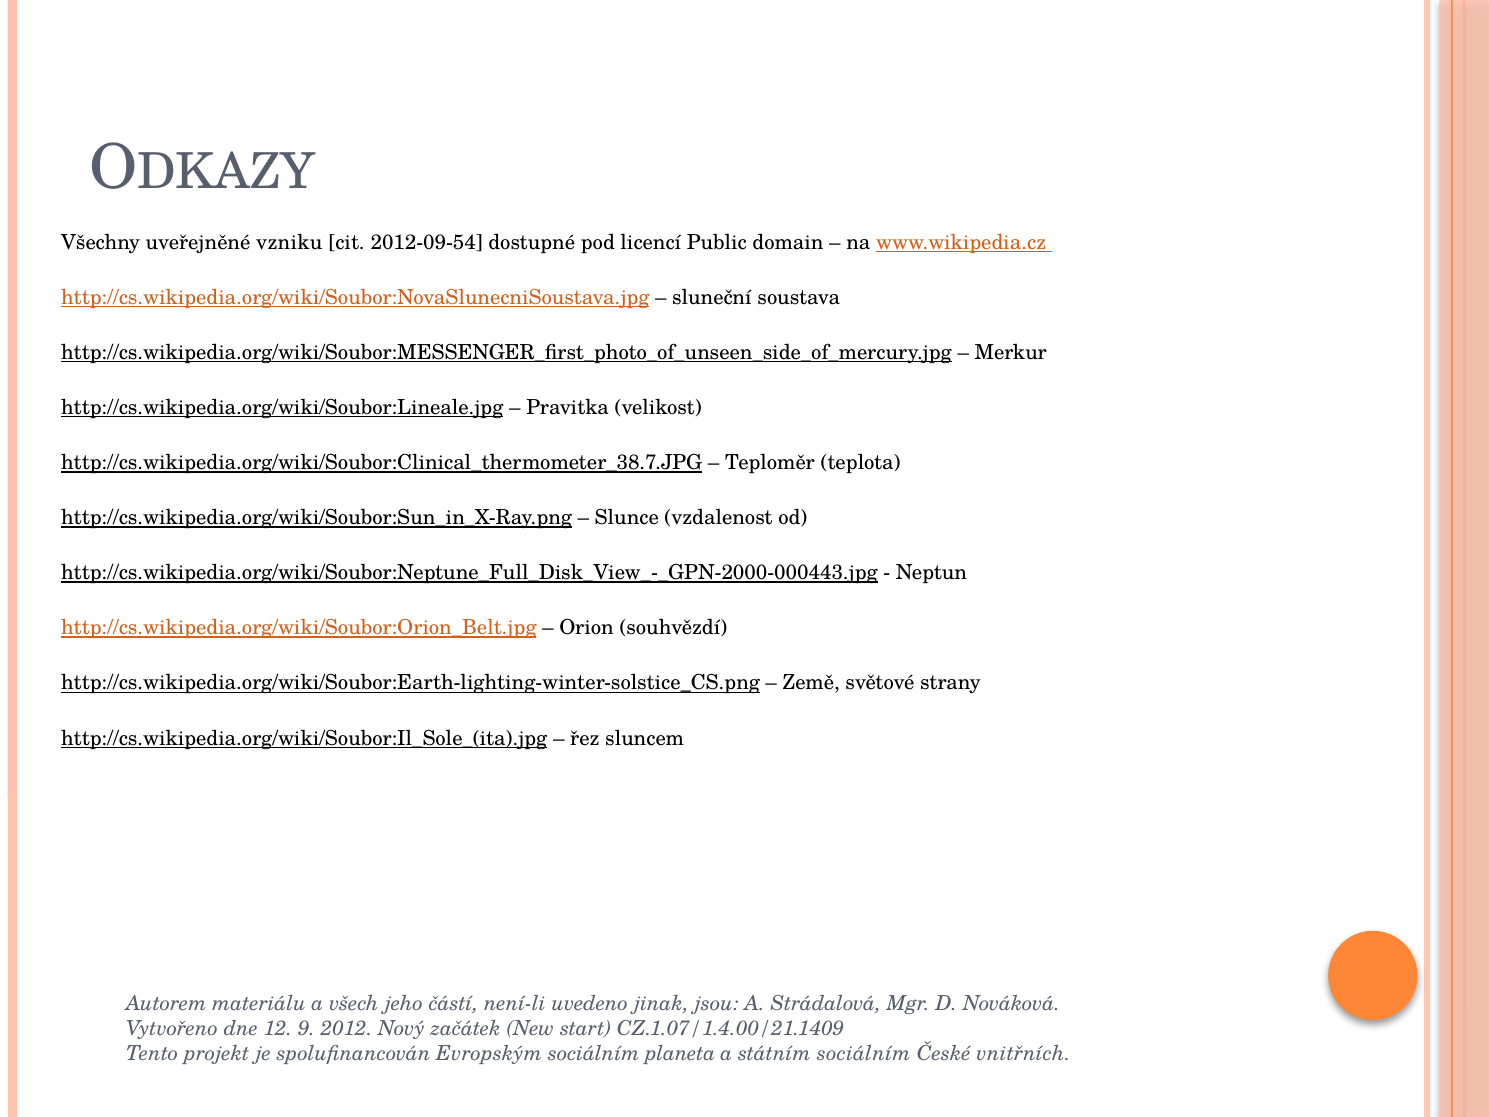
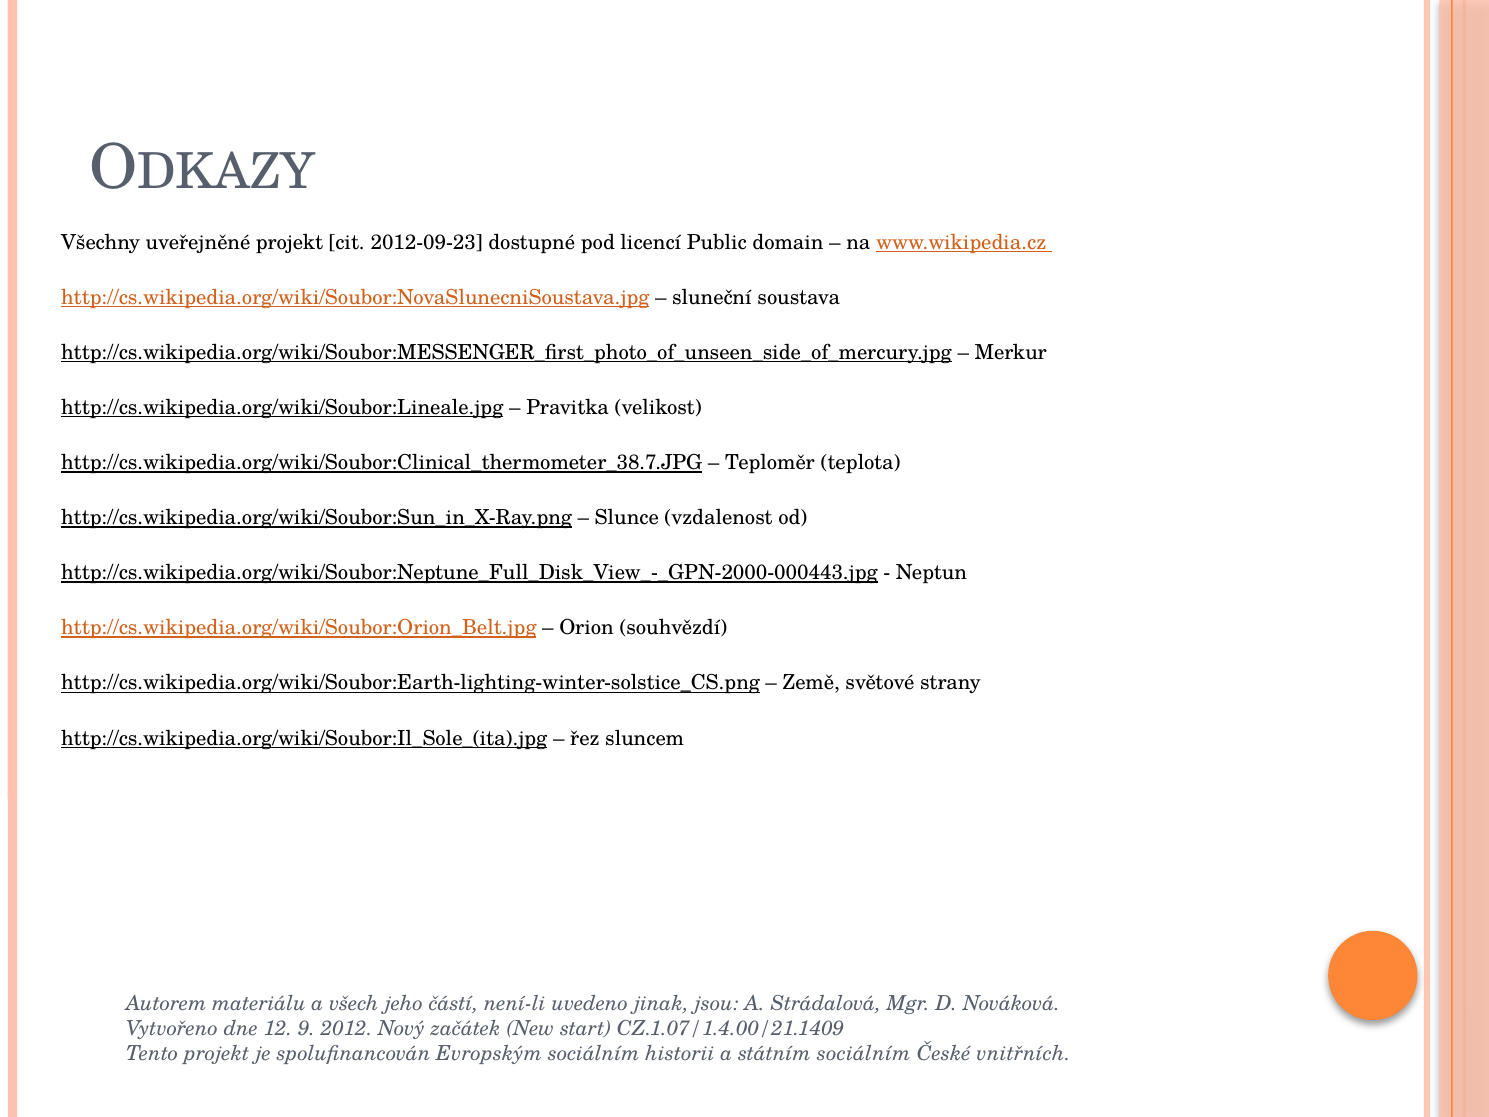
uveřejněné vzniku: vzniku -> projekt (290, 242)
2012-09-54: 2012-09-54 -> 2012-09-23 (427, 242)
planeta: planeta -> historii (680, 1054)
